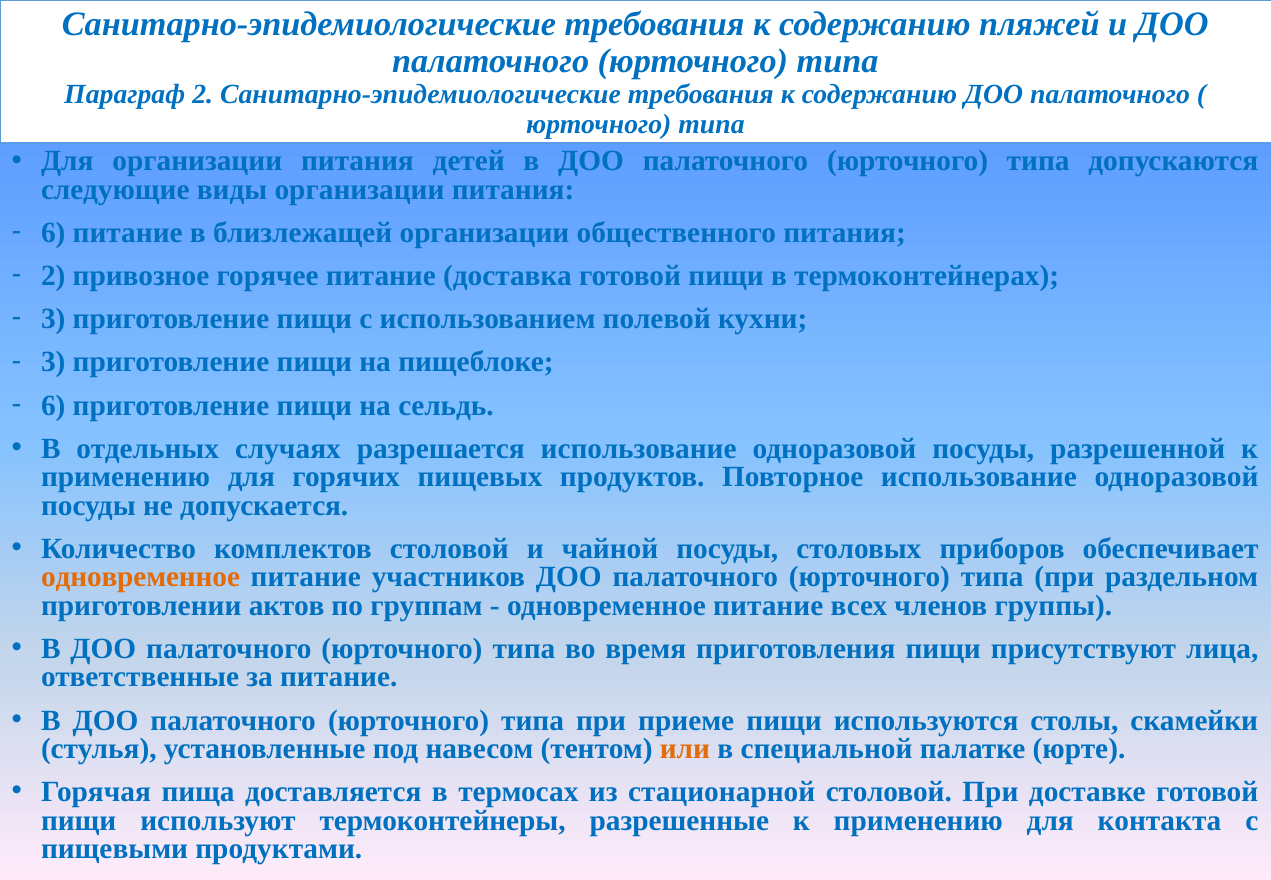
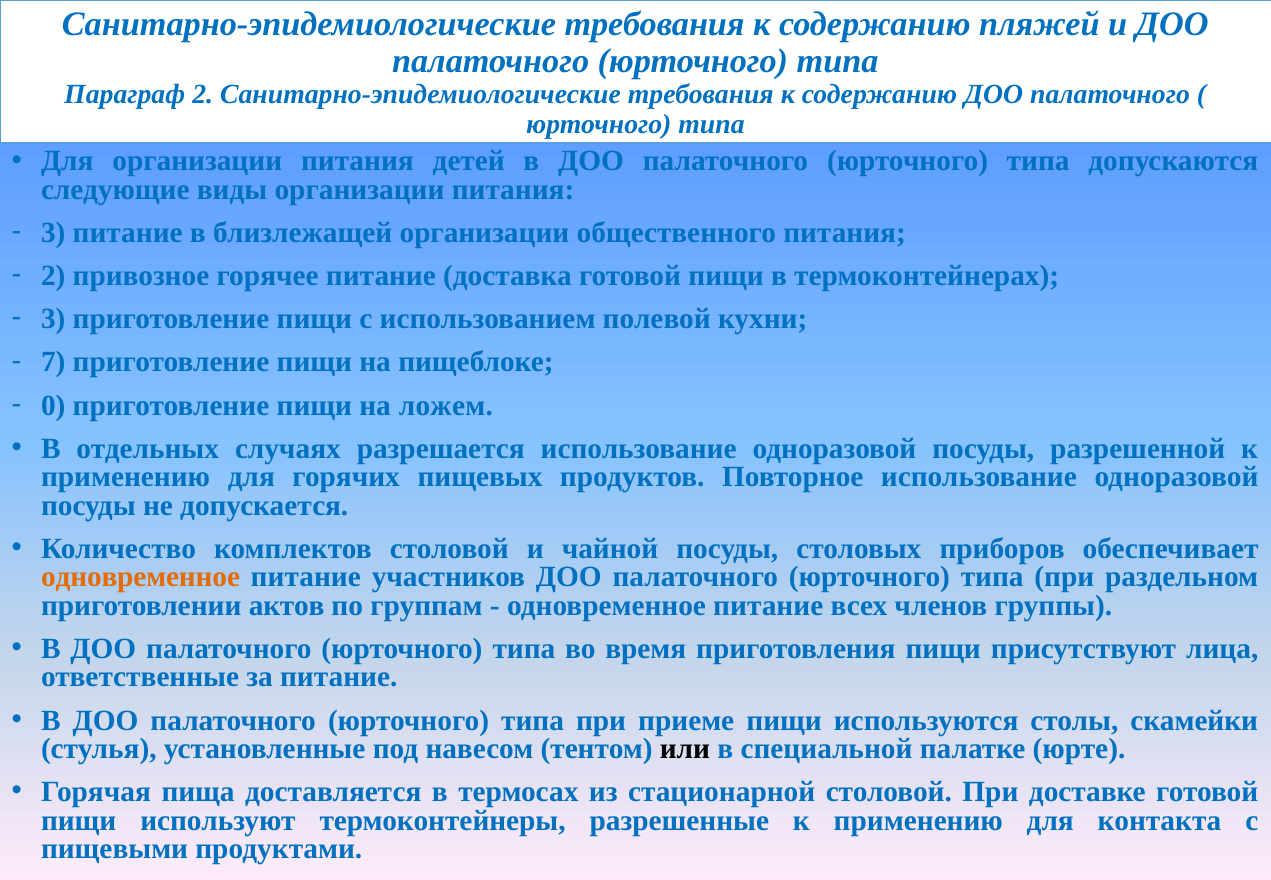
6: 6 -> 3 (53, 233)
3: 3 -> 7 (53, 362)
6: 6 -> 0 (53, 405)
сельдь: сельдь -> ложем (446, 405)
или colour: orange -> black (685, 749)
